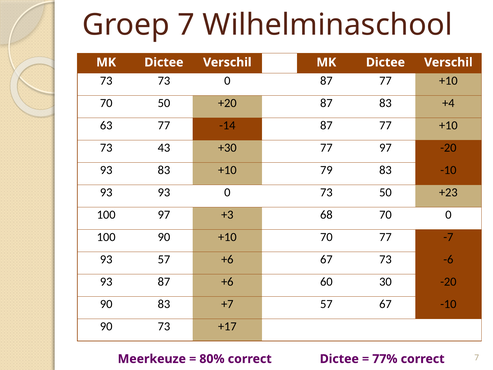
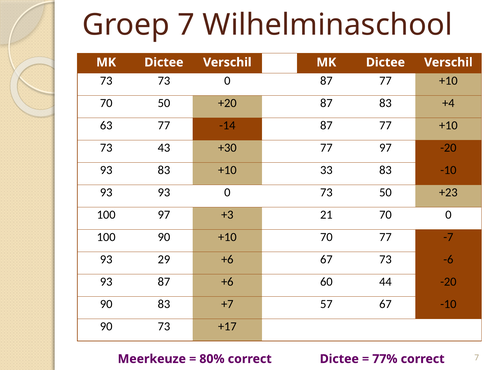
79: 79 -> 33 (326, 170)
68: 68 -> 21 (326, 215)
93 57: 57 -> 29 (164, 259)
30: 30 -> 44 (385, 282)
